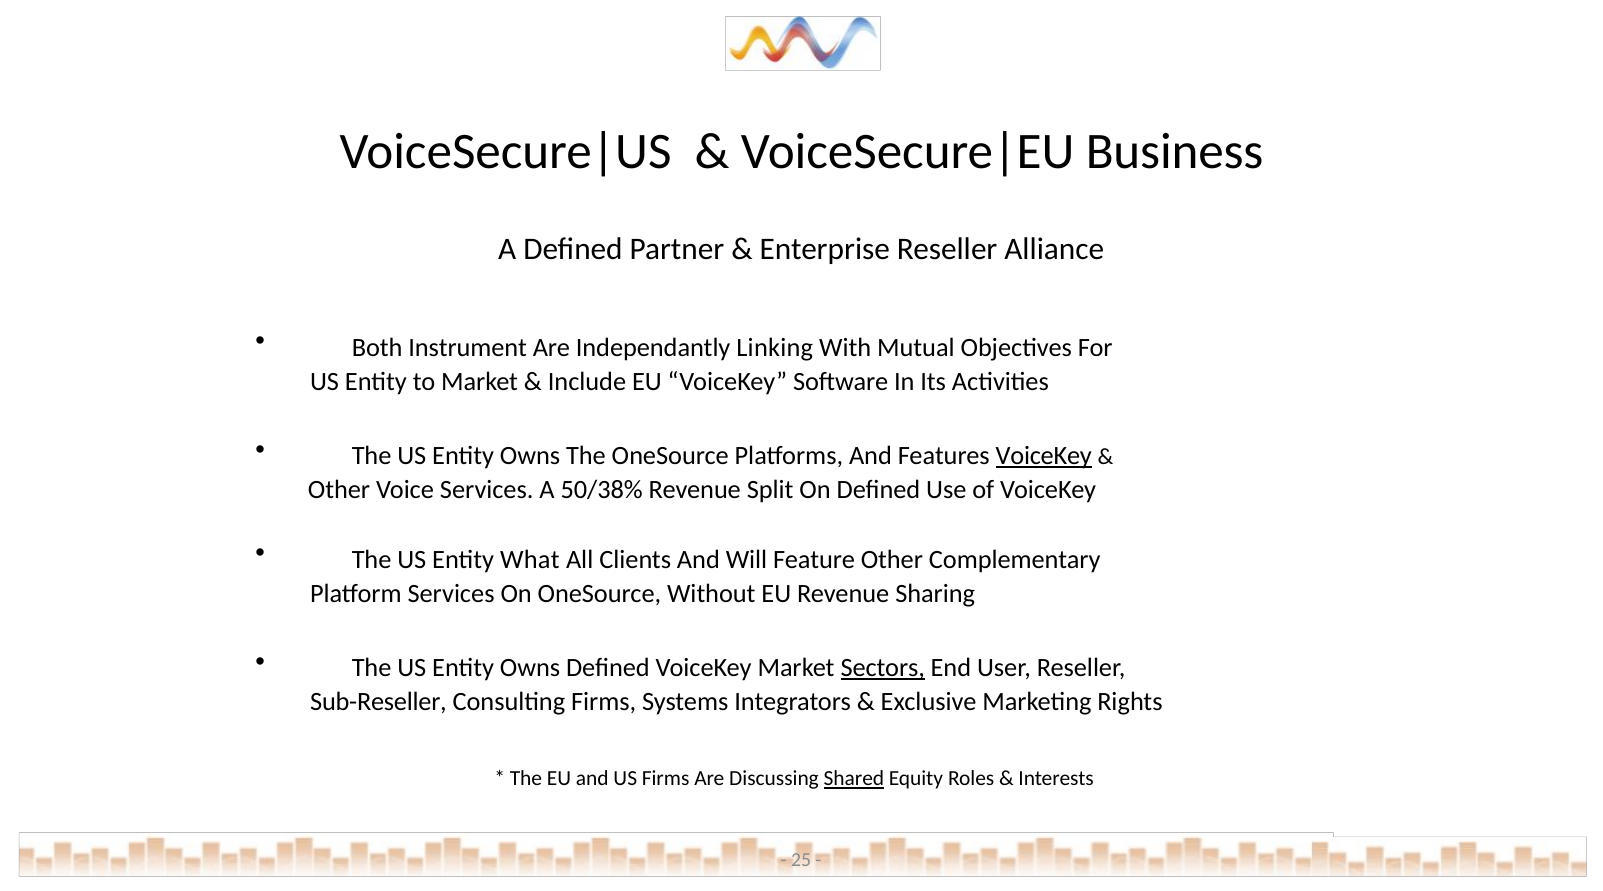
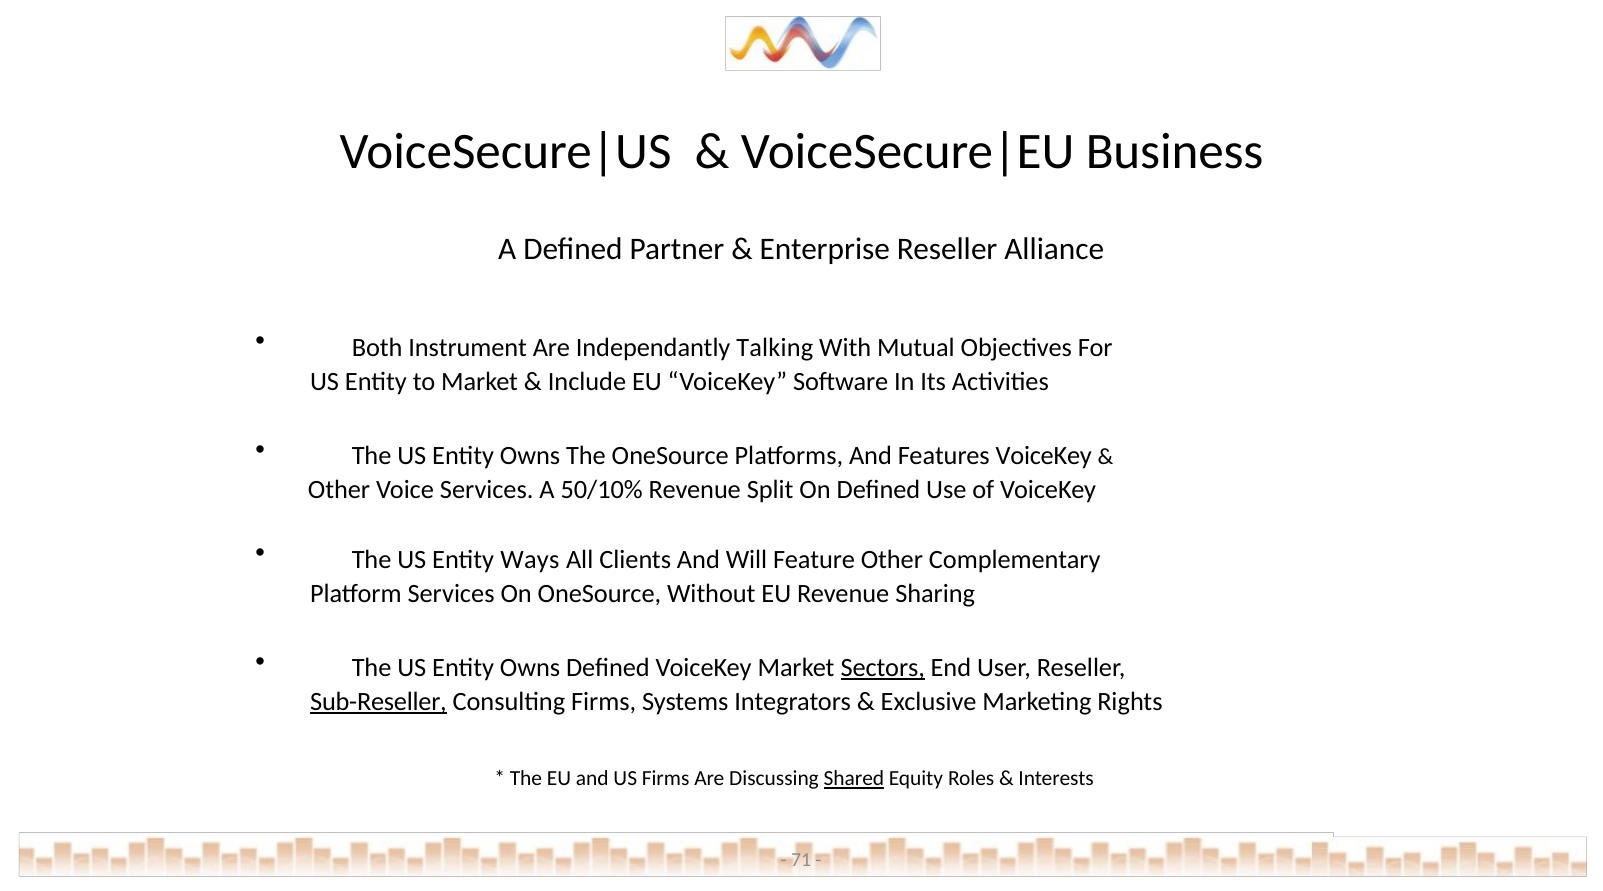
Linking: Linking -> Talking (775, 347)
VoiceKey underline: present -> none (1044, 456)
50/38%: 50/38% -> 50/10% (602, 490)
What: What -> Ways (530, 559)
Sub-Reseller underline: none -> present (378, 702)
25: 25 -> 71 (801, 860)
